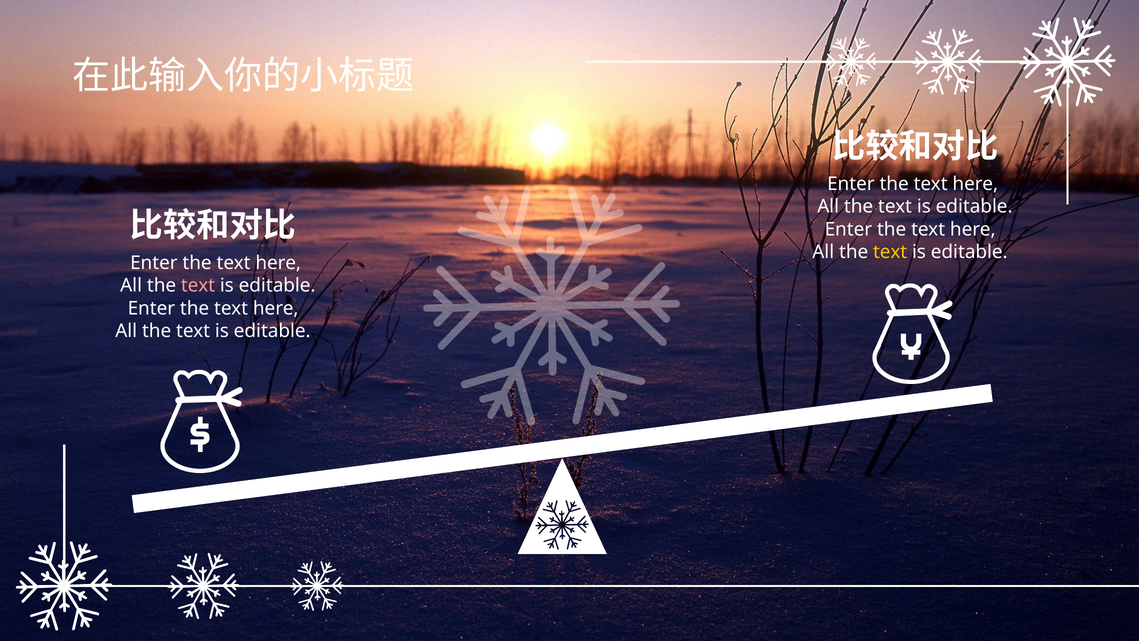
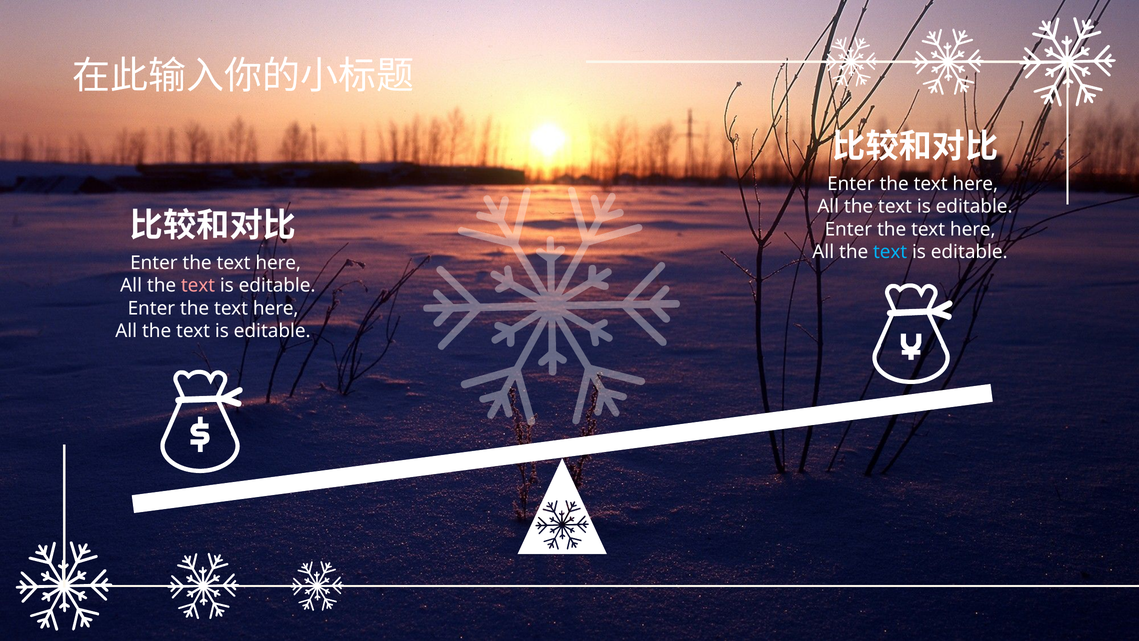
text colour: yellow -> light blue (890, 252)
